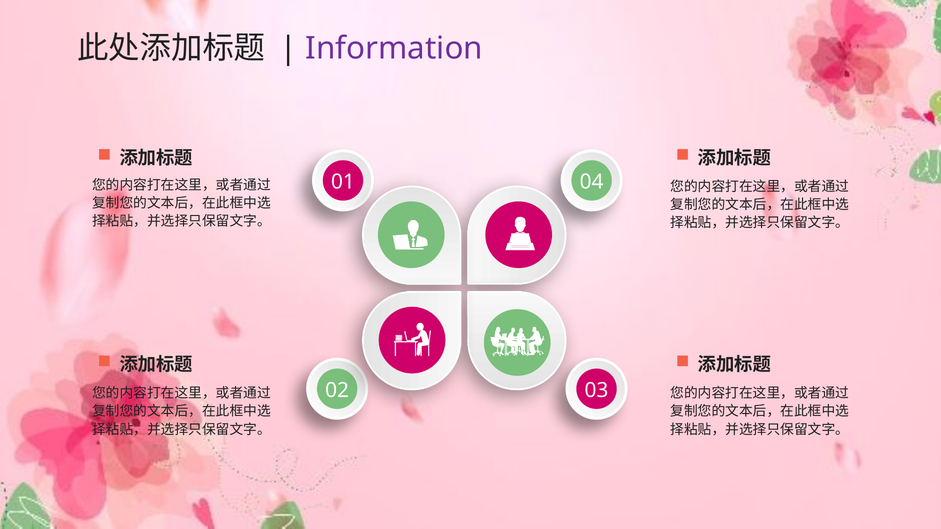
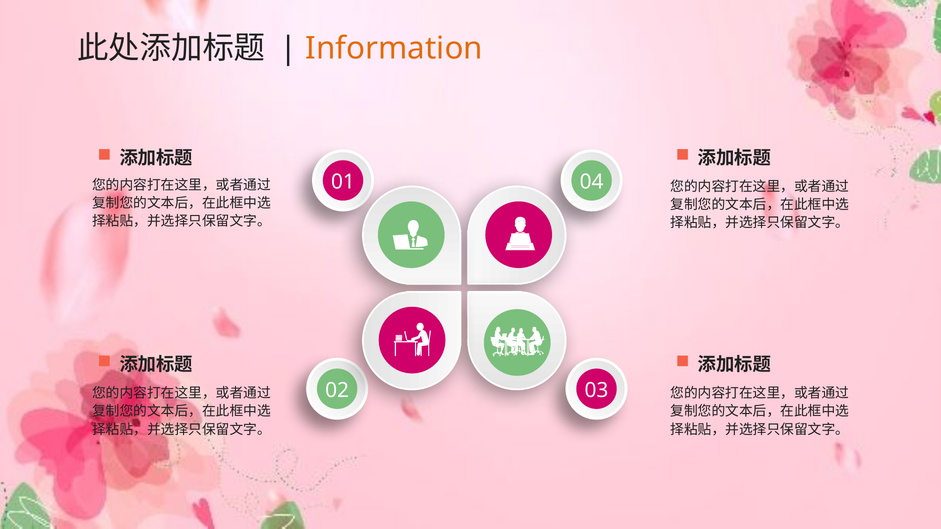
Information colour: purple -> orange (394, 48)
